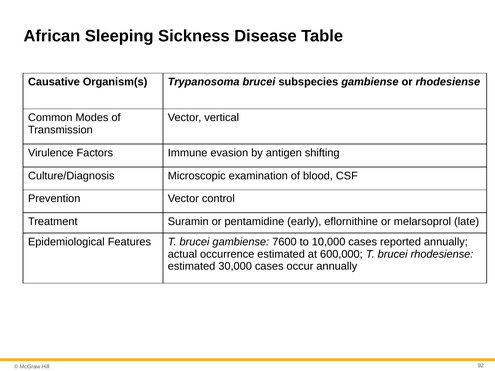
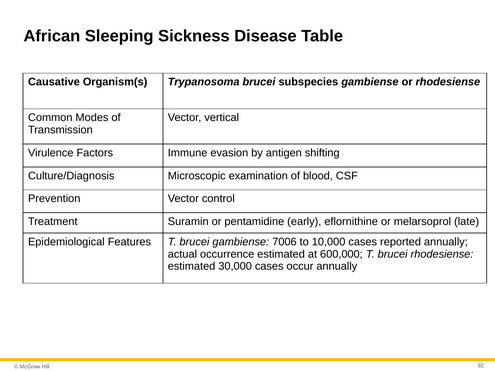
7600: 7600 -> 7006 (284, 242)
